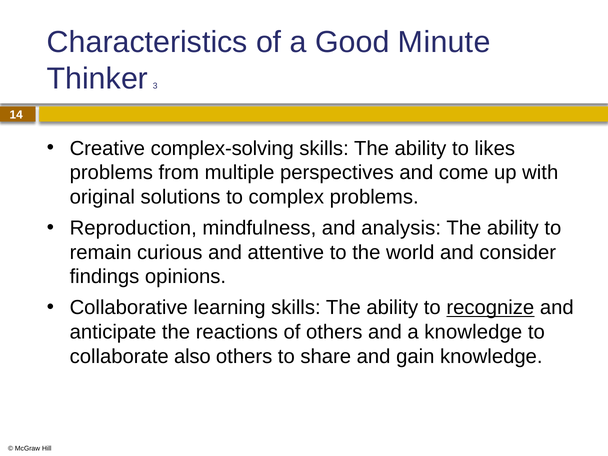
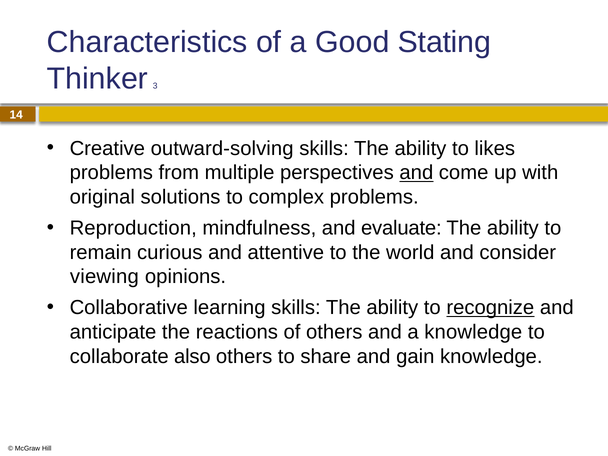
Minute: Minute -> Stating (444, 42)
complex-solving: complex-solving -> outward-solving (222, 148)
and underline: none -> present (416, 173)
analysis: analysis -> evaluate (401, 228)
findings: findings -> viewing (104, 277)
